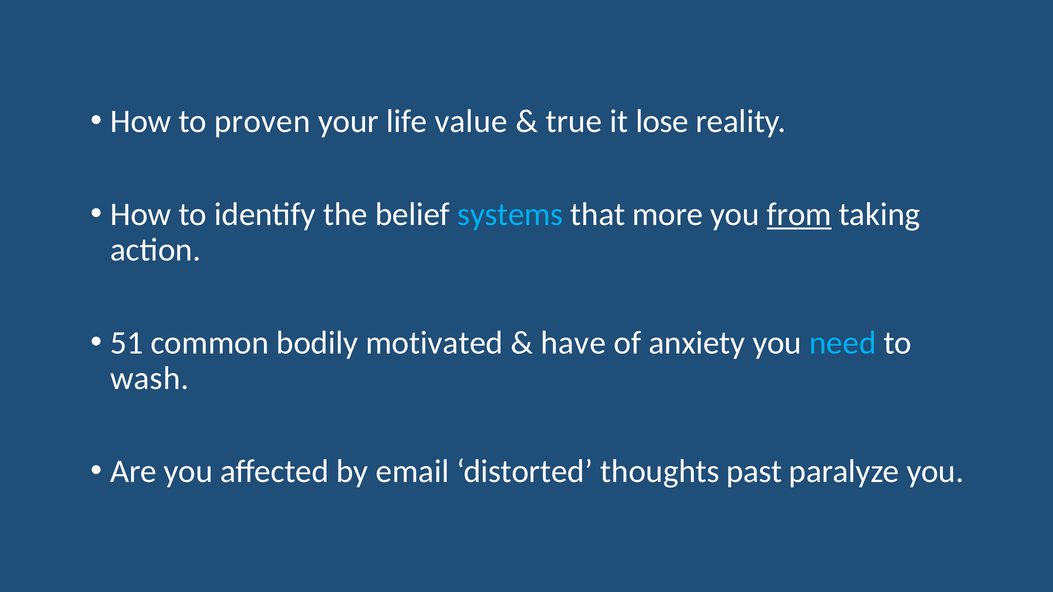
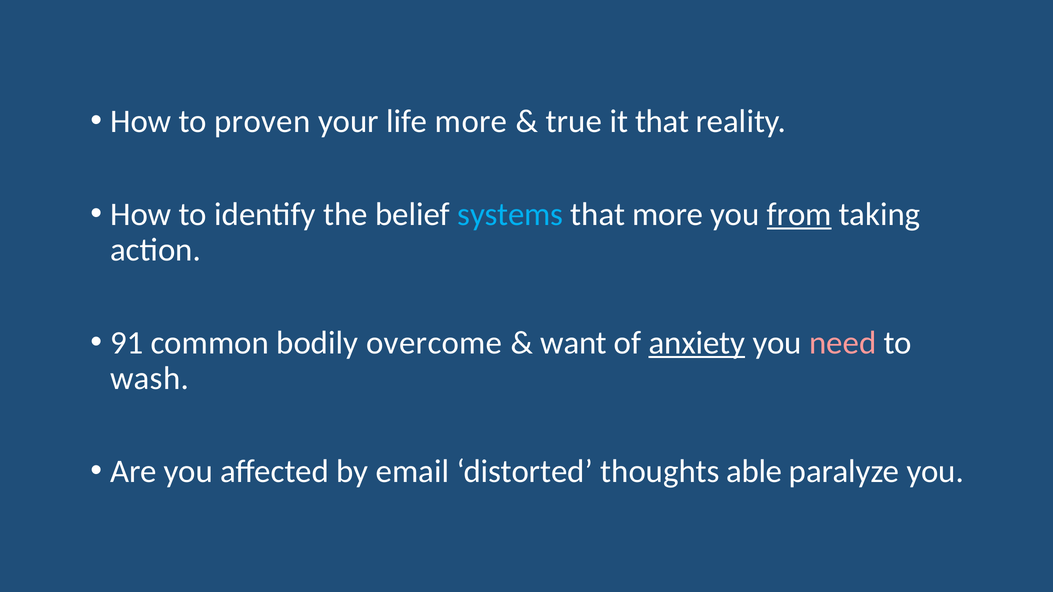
life value: value -> more (471, 121)
it lose: lose -> that (662, 121)
51: 51 -> 91 (127, 343)
motivated: motivated -> overcome (434, 343)
have: have -> want (574, 343)
anxiety underline: none -> present (697, 343)
need colour: light blue -> pink (843, 343)
past: past -> able (754, 472)
